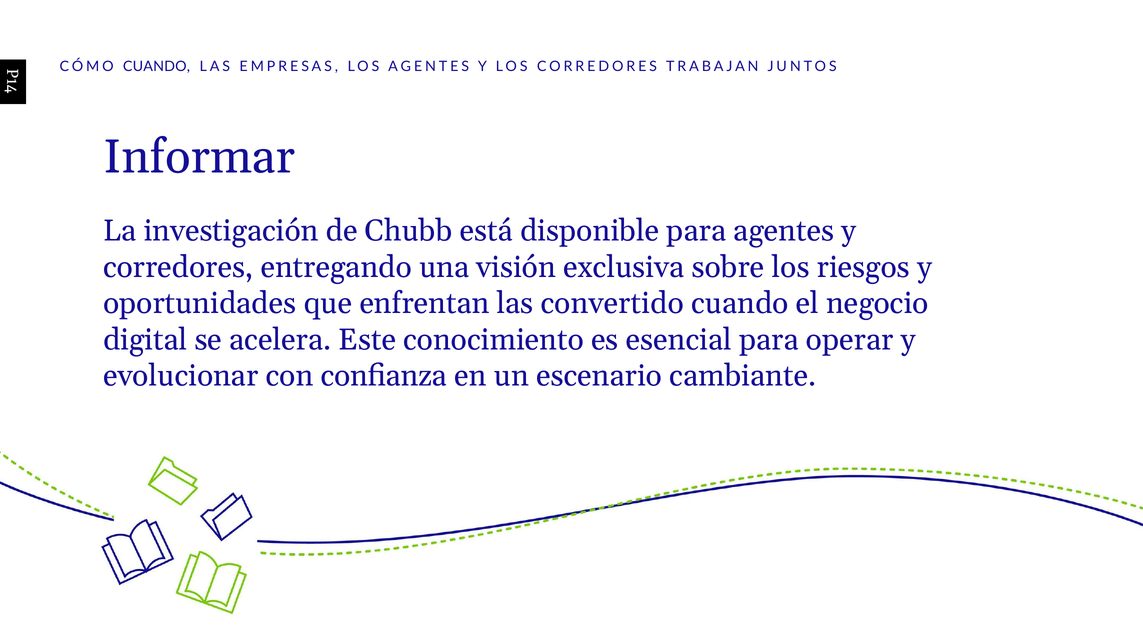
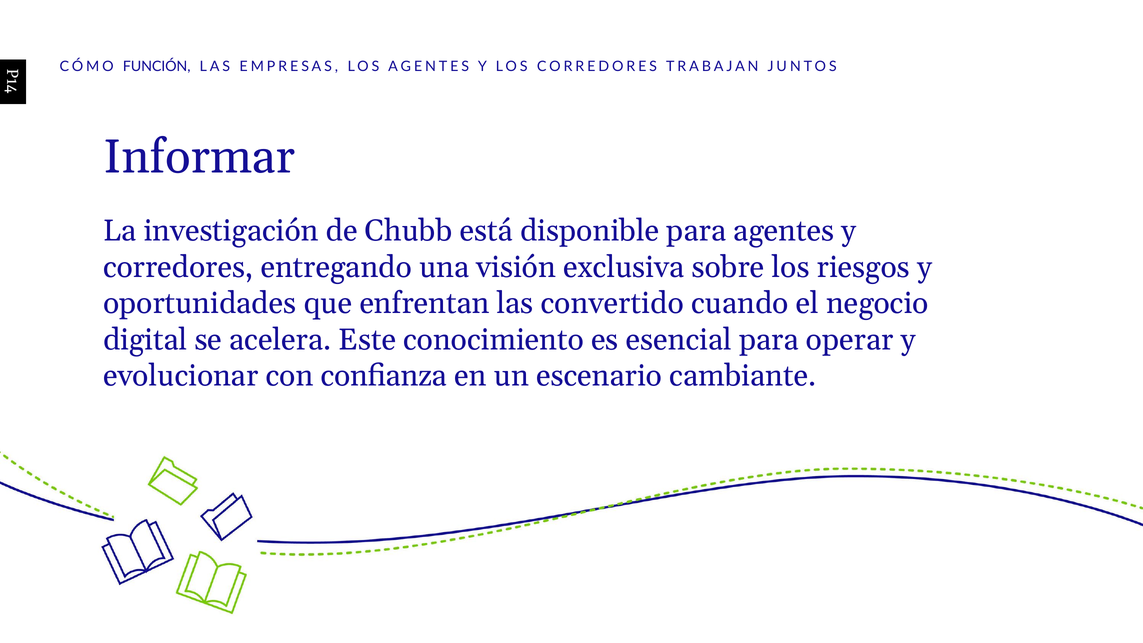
CÓMO CUANDO: CUANDO -> FUNCIÓN (157, 67)
